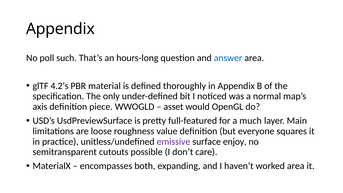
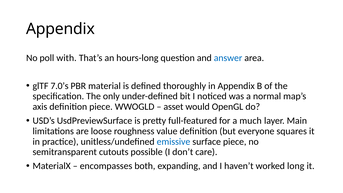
such: such -> with (66, 58)
4.2’s: 4.2’s -> 7.0’s (60, 86)
emissive colour: purple -> blue (173, 142)
surface enjoy: enjoy -> piece (235, 142)
worked area: area -> long (296, 166)
